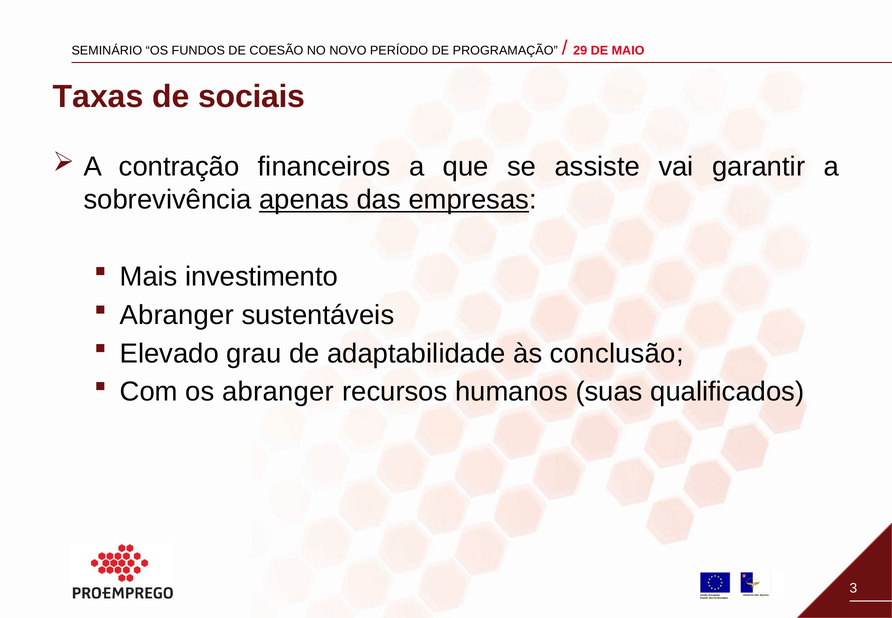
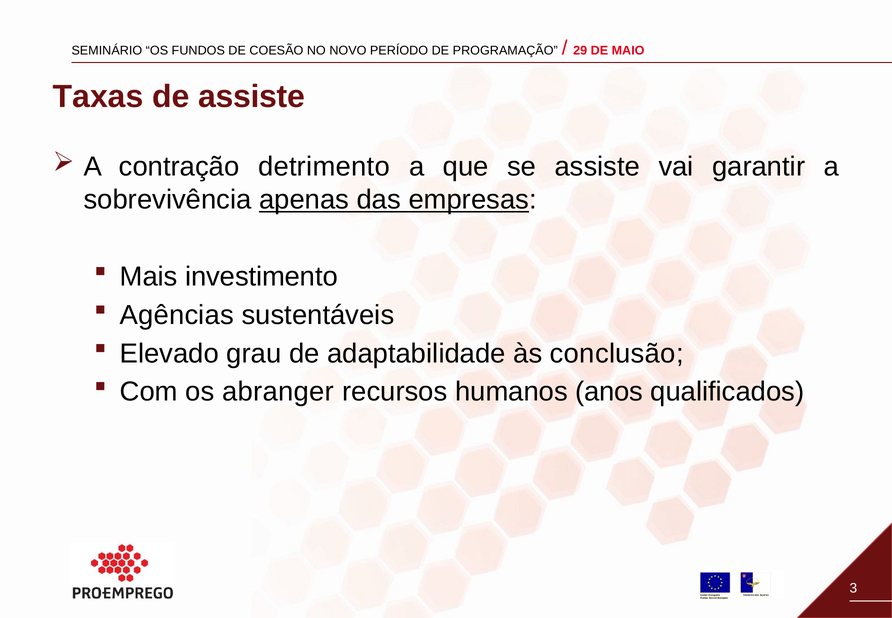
de sociais: sociais -> assiste (252, 97)
financeiros: financeiros -> detrimento (324, 167)
Abranger: Abranger -> Agências (177, 315)
suas: suas -> anos (609, 392)
